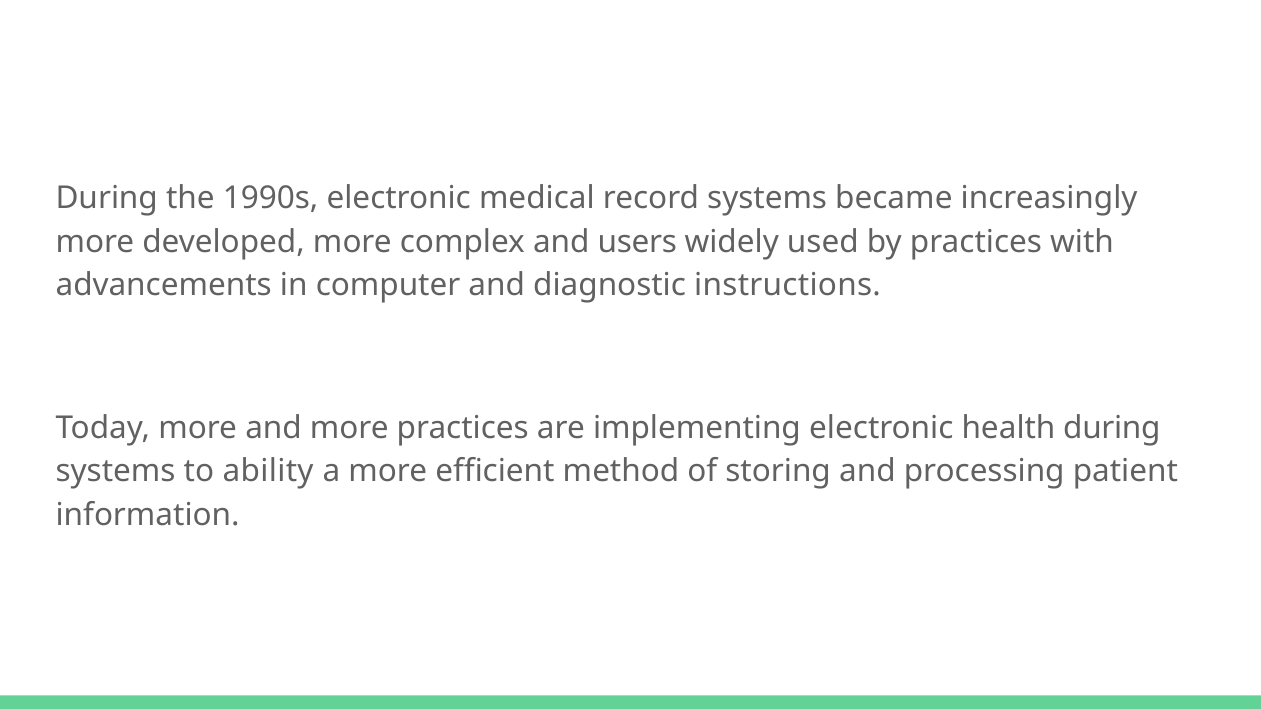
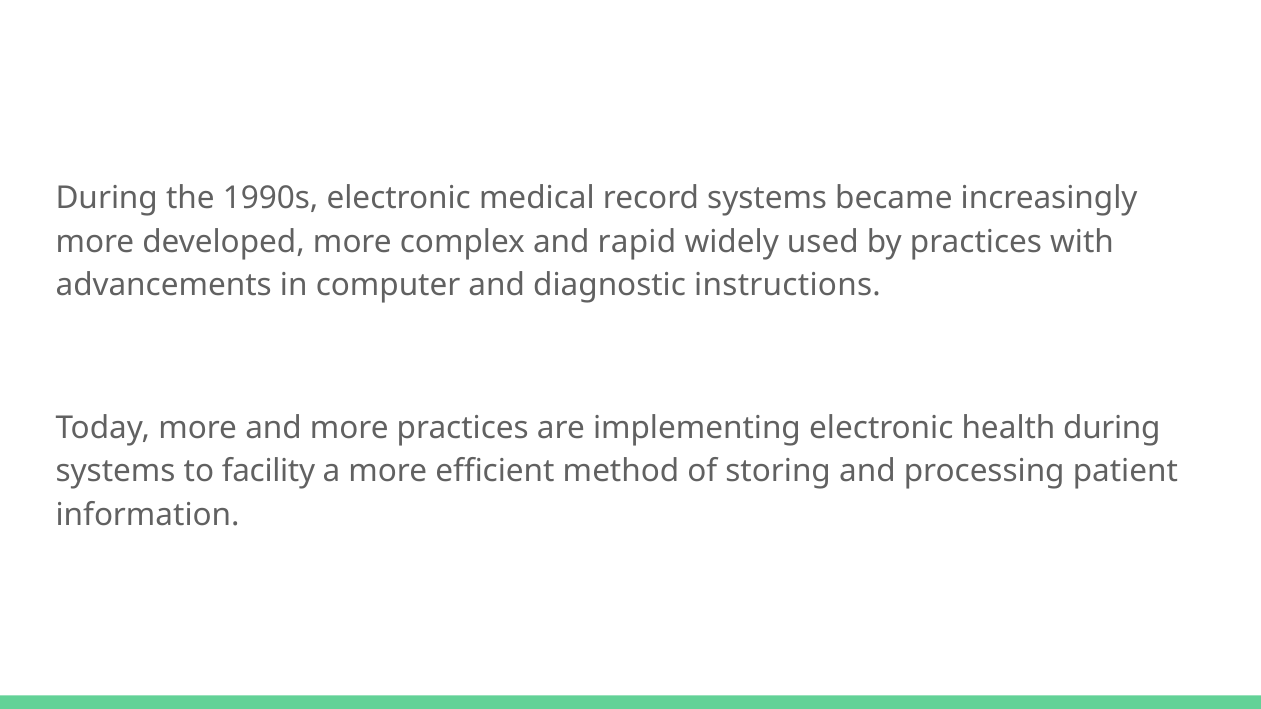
users: users -> rapid (637, 242)
ability: ability -> facility (268, 472)
